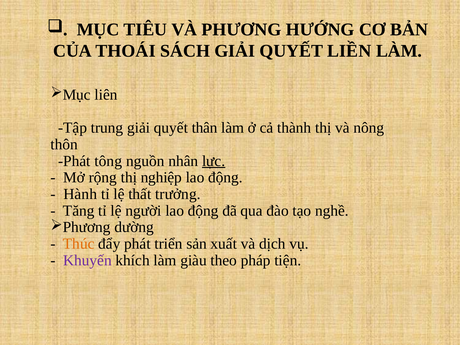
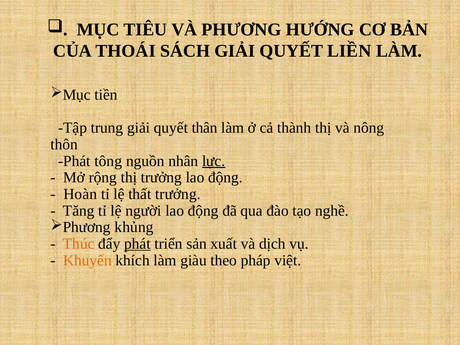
liên: liên -> tiền (106, 95)
thị nghiệp: nghiệp -> trưởng (161, 178)
Hành: Hành -> Hoàn (80, 194)
dường: dường -> khủng (134, 227)
phát underline: none -> present (137, 244)
Khuyến colour: purple -> orange (88, 260)
tiện: tiện -> việt (288, 260)
